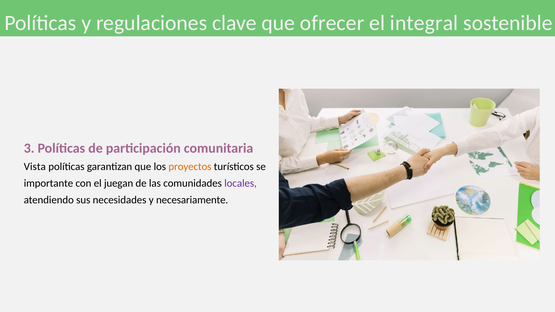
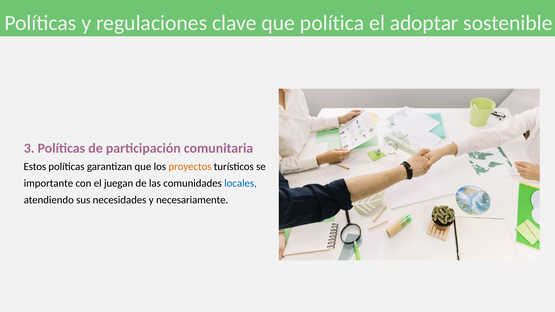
ofrecer: ofrecer -> política (332, 23)
integral: integral -> adoptar (424, 23)
Vista: Vista -> Estos (35, 167)
locales colour: purple -> blue (241, 183)
